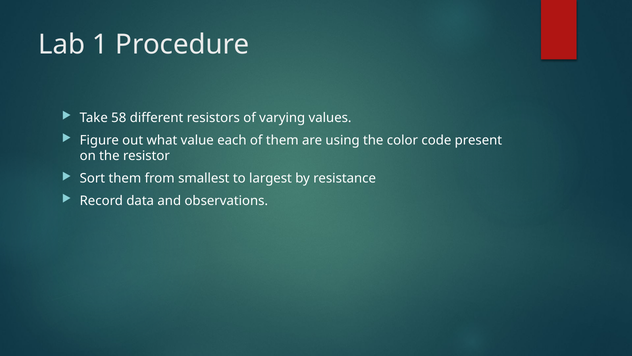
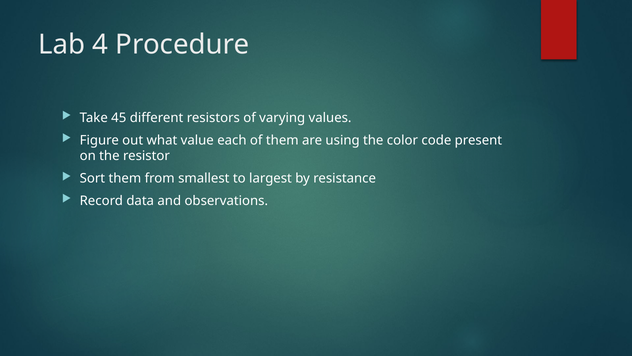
1: 1 -> 4 (100, 44)
58: 58 -> 45 (119, 118)
